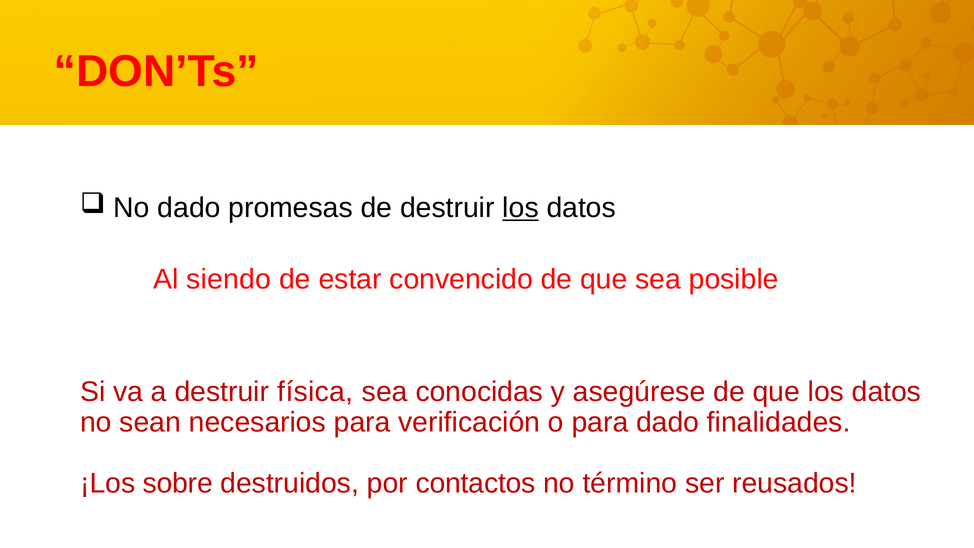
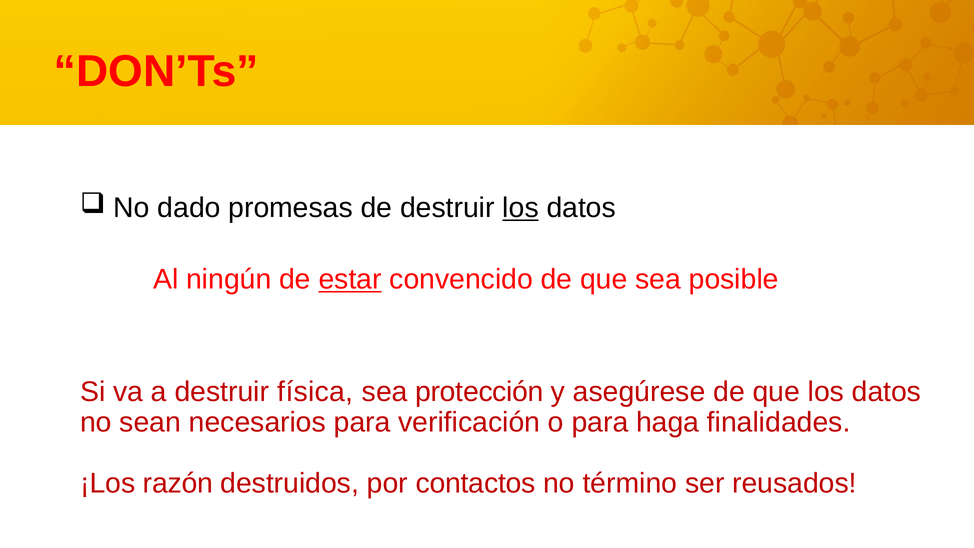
siendo: siendo -> ningún (229, 279)
estar underline: none -> present (350, 279)
conocidas: conocidas -> protección (479, 392)
para dado: dado -> haga (668, 422)
sobre: sobre -> razón (178, 483)
